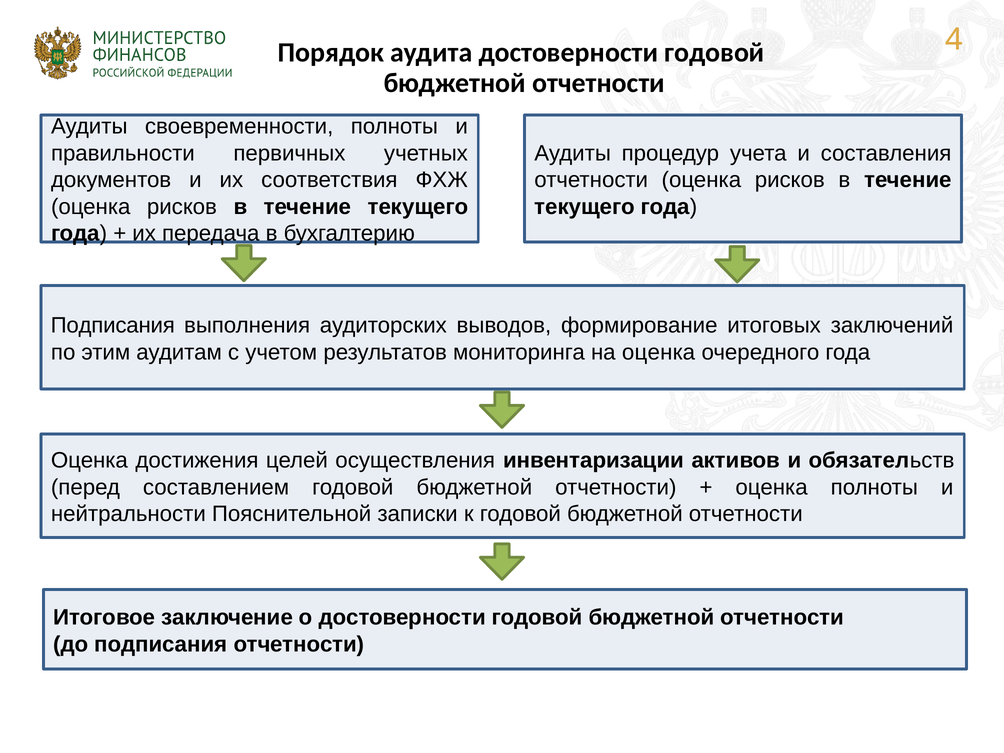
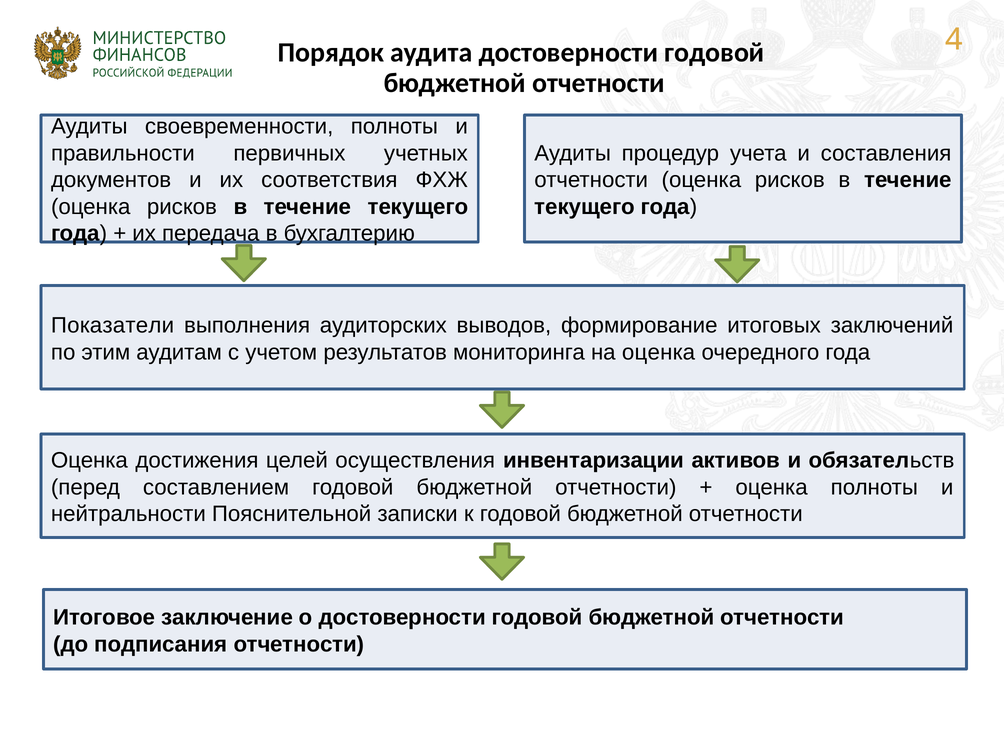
Подписания: Подписания -> Показатели (113, 325)
